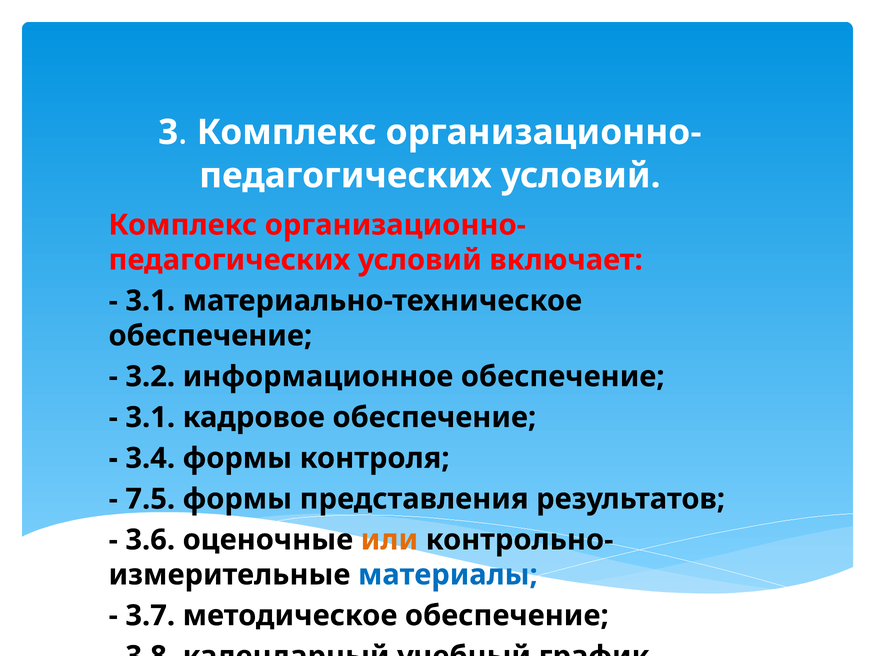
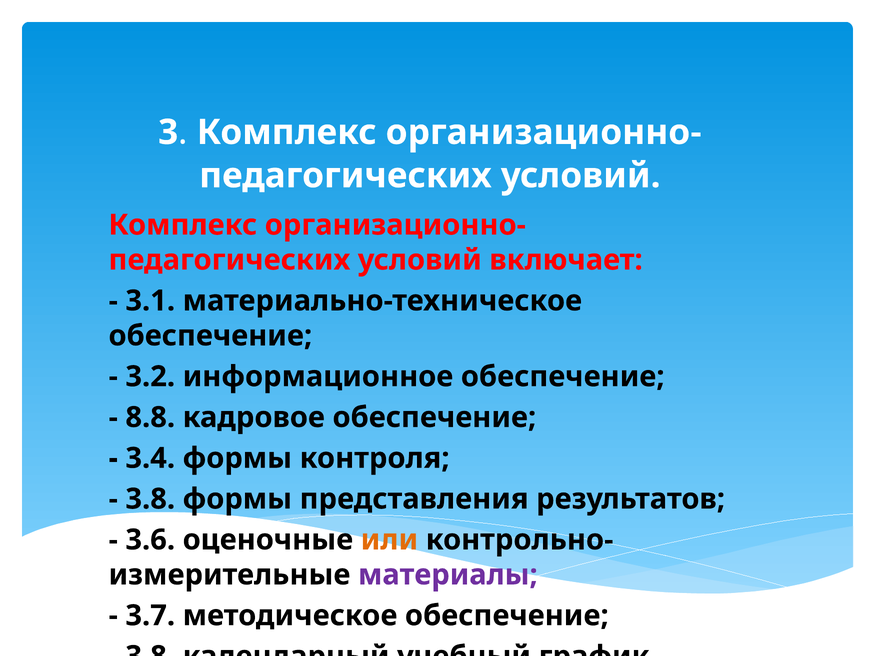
3.1: 3.1 -> 8.8 (150, 417)
7.5: 7.5 -> 3.8 (150, 499)
материалы colour: blue -> purple (448, 574)
